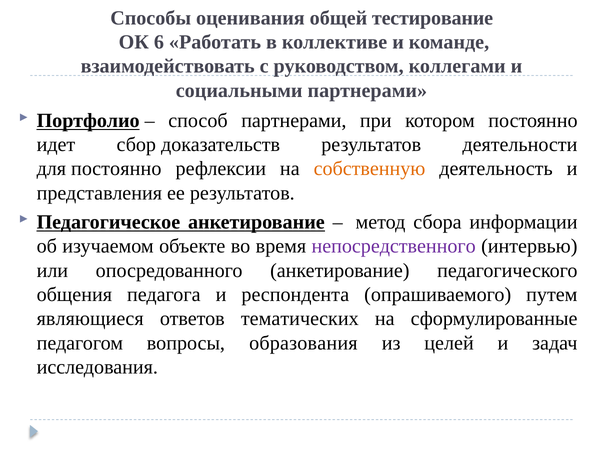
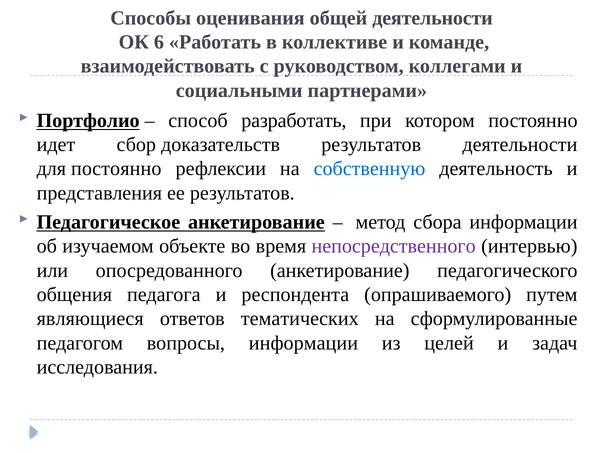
общей тестирование: тестирование -> деятельности (433, 18)
способ партнерами: партнерами -> разработать (294, 120)
собственную colour: orange -> blue (369, 168)
вопросы образования: образования -> информации (303, 342)
